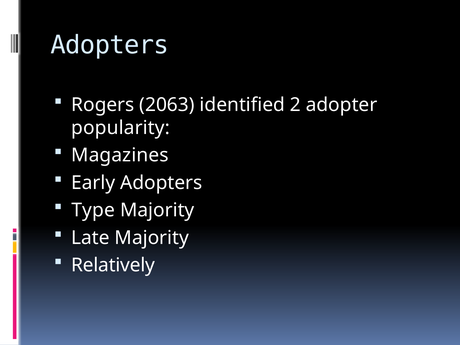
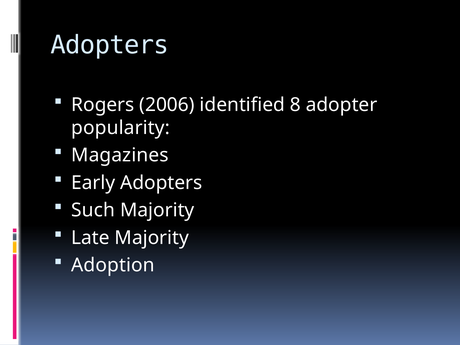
2063: 2063 -> 2006 (167, 105)
2: 2 -> 8 (295, 105)
Type: Type -> Such (93, 210)
Relatively: Relatively -> Adoption (113, 265)
